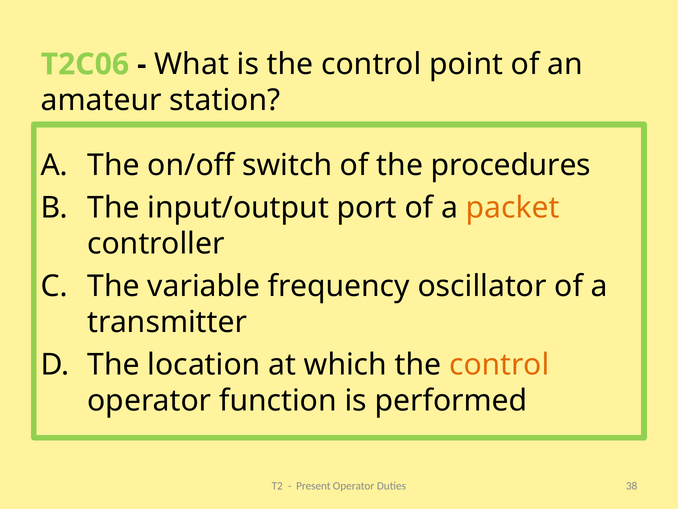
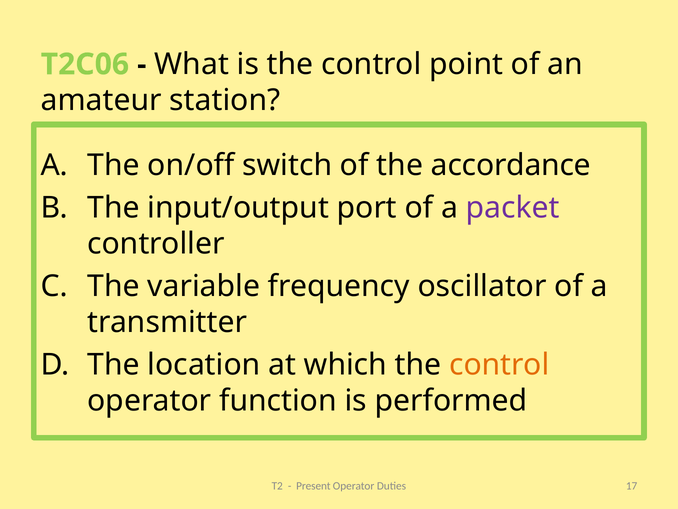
procedures: procedures -> accordance (511, 165)
packet colour: orange -> purple (513, 207)
38: 38 -> 17 (632, 486)
